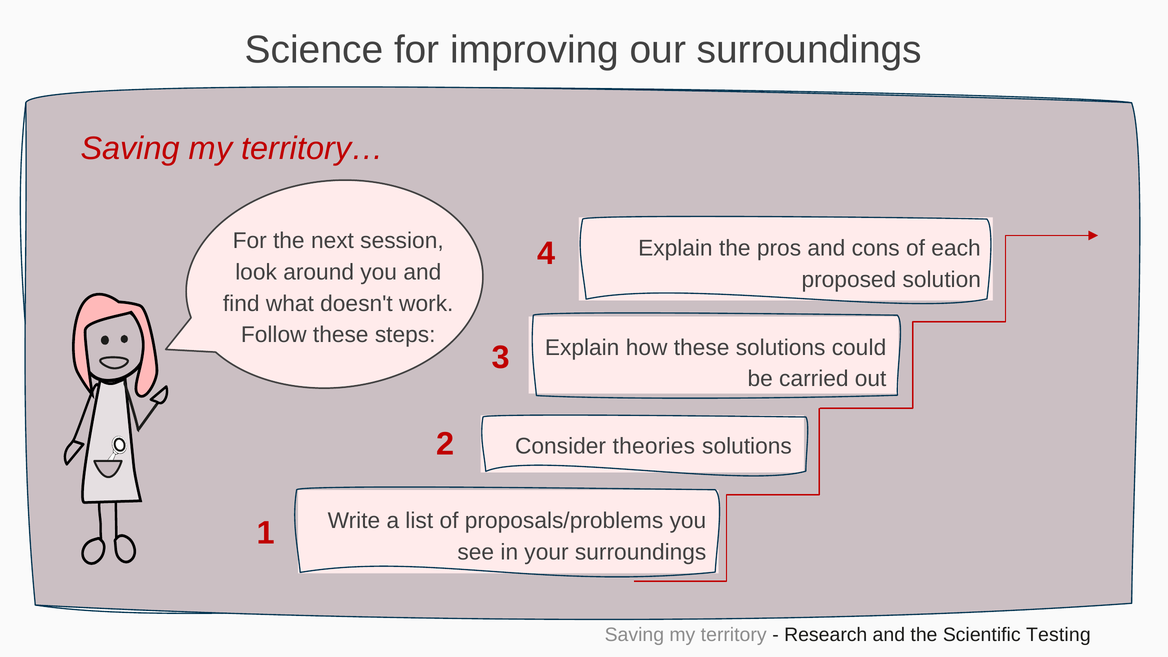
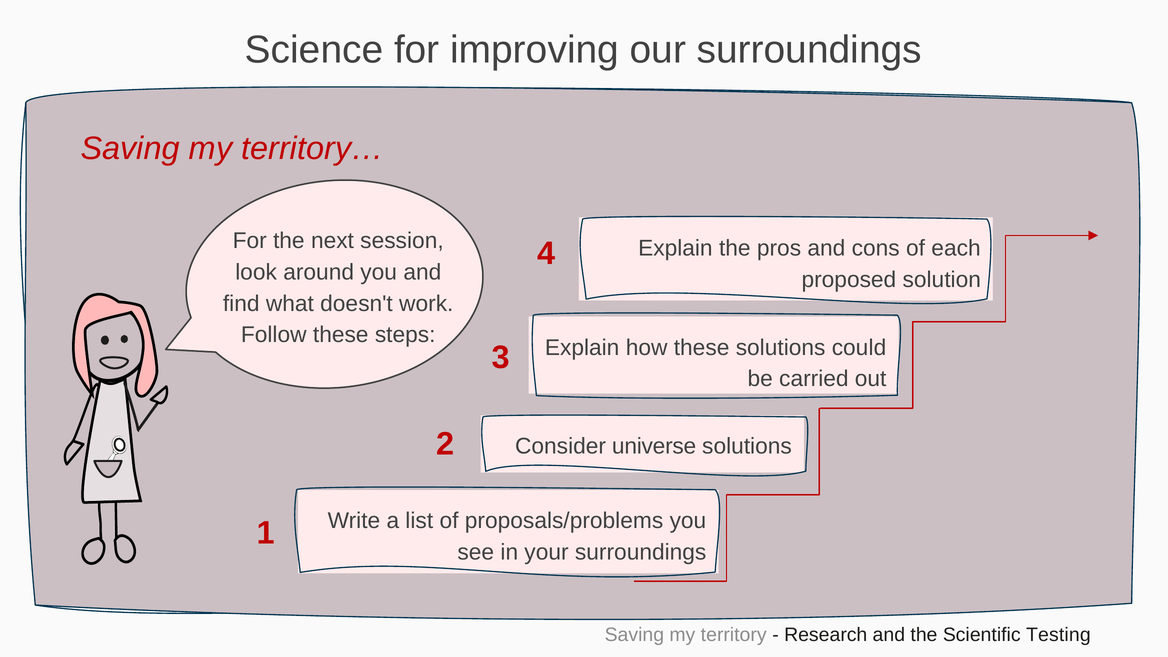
theories: theories -> universe (654, 446)
